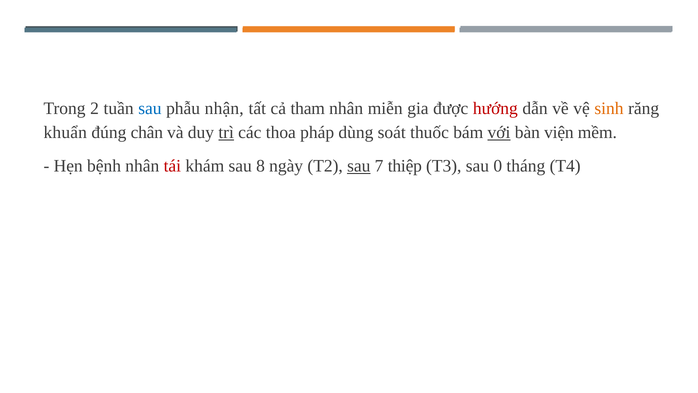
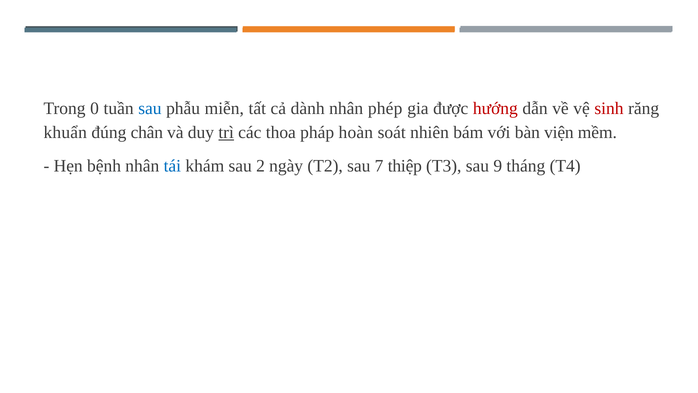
2: 2 -> 0 (95, 108)
nhận: nhận -> miễn (224, 108)
tham: tham -> dành (308, 108)
miễn: miễn -> phép (385, 108)
sinh colour: orange -> red (609, 108)
dùng: dùng -> hoàn (356, 133)
thuốc: thuốc -> nhiên (430, 133)
với underline: present -> none (499, 133)
tái colour: red -> blue (172, 166)
8: 8 -> 2 (261, 166)
sau underline: present -> none (359, 166)
0: 0 -> 9 (498, 166)
